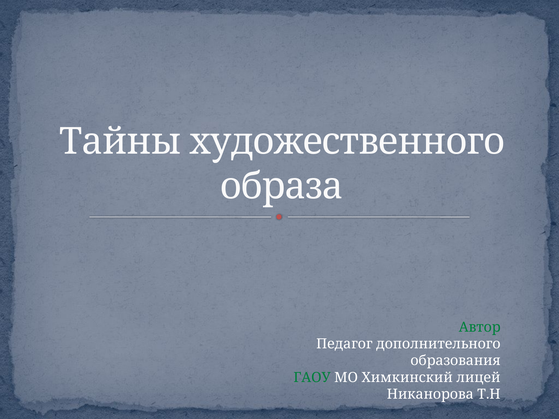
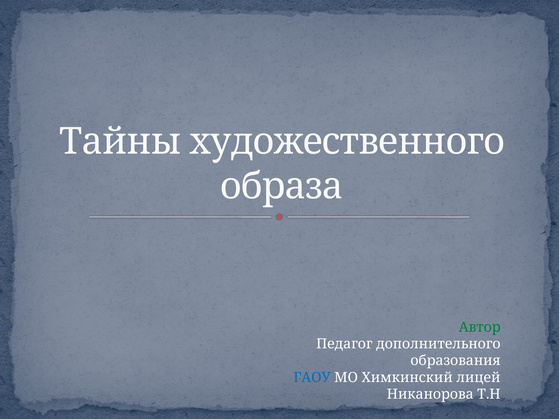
ГАОУ colour: green -> blue (312, 378)
